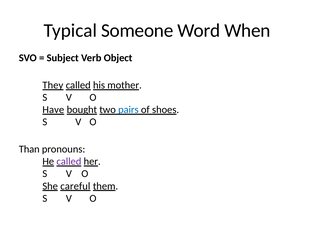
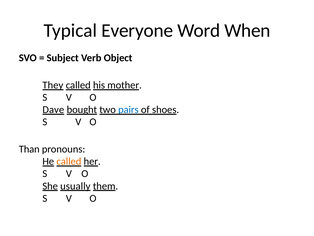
Someone: Someone -> Everyone (137, 30)
Have: Have -> Dave (53, 109)
called colour: purple -> orange (69, 161)
careful: careful -> usually (75, 186)
